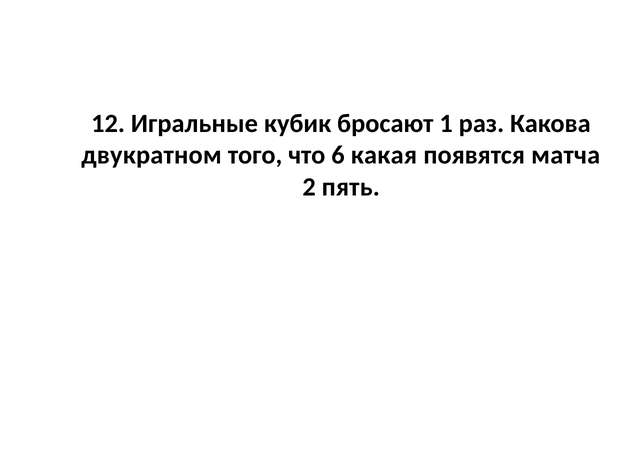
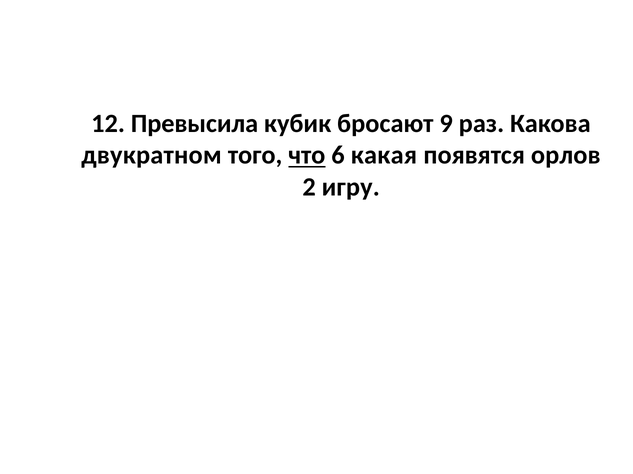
Игральные: Игральные -> Превысила (194, 124)
1: 1 -> 9 (446, 124)
что underline: none -> present (307, 155)
матча: матча -> орлов (566, 155)
пять: пять -> игру (351, 187)
